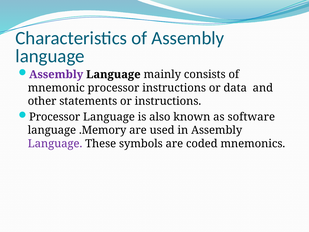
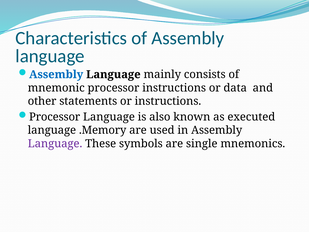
Assembly colour: purple -> blue (56, 74)
software: software -> executed (251, 117)
coded: coded -> single (202, 144)
